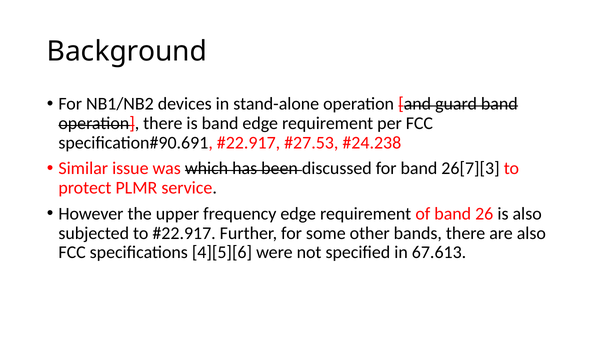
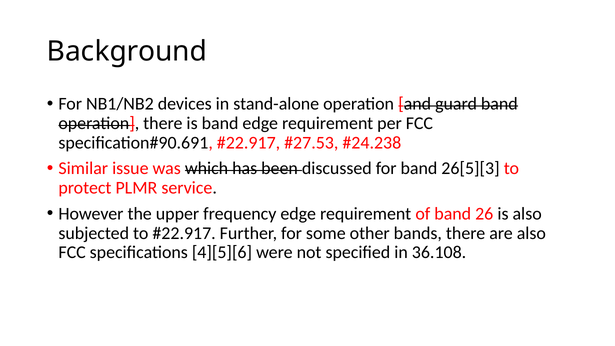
26[7][3: 26[7][3 -> 26[5][3 (471, 169)
67.613: 67.613 -> 36.108 (439, 252)
